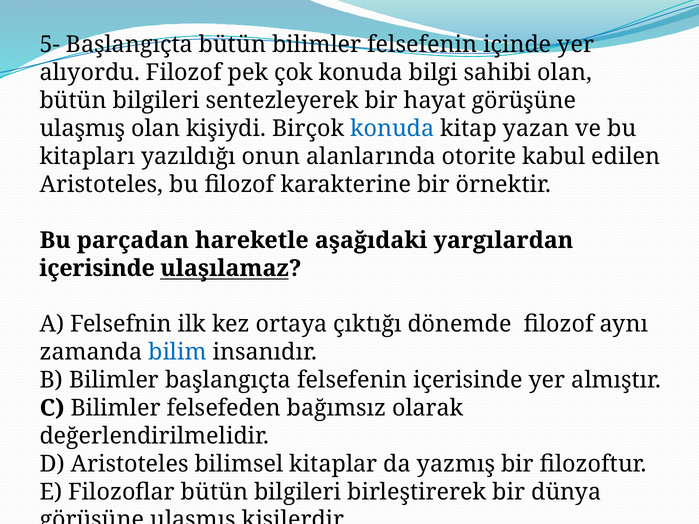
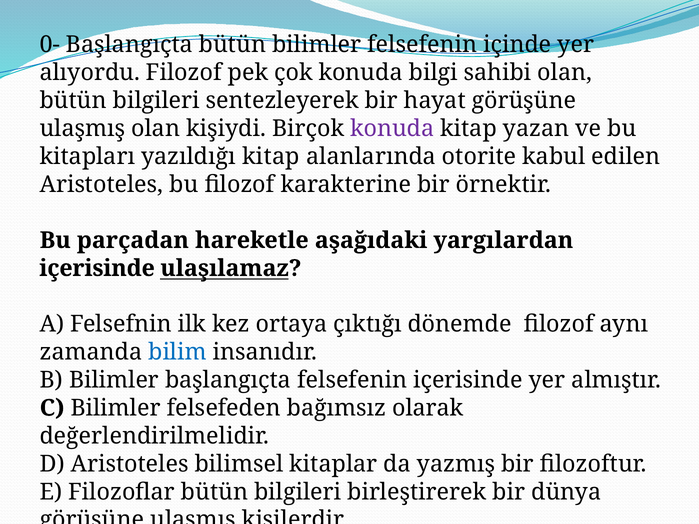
5-: 5- -> 0- (50, 45)
konuda colour: blue -> purple (392, 129)
yazıldığı onun: onun -> kitap (271, 157)
